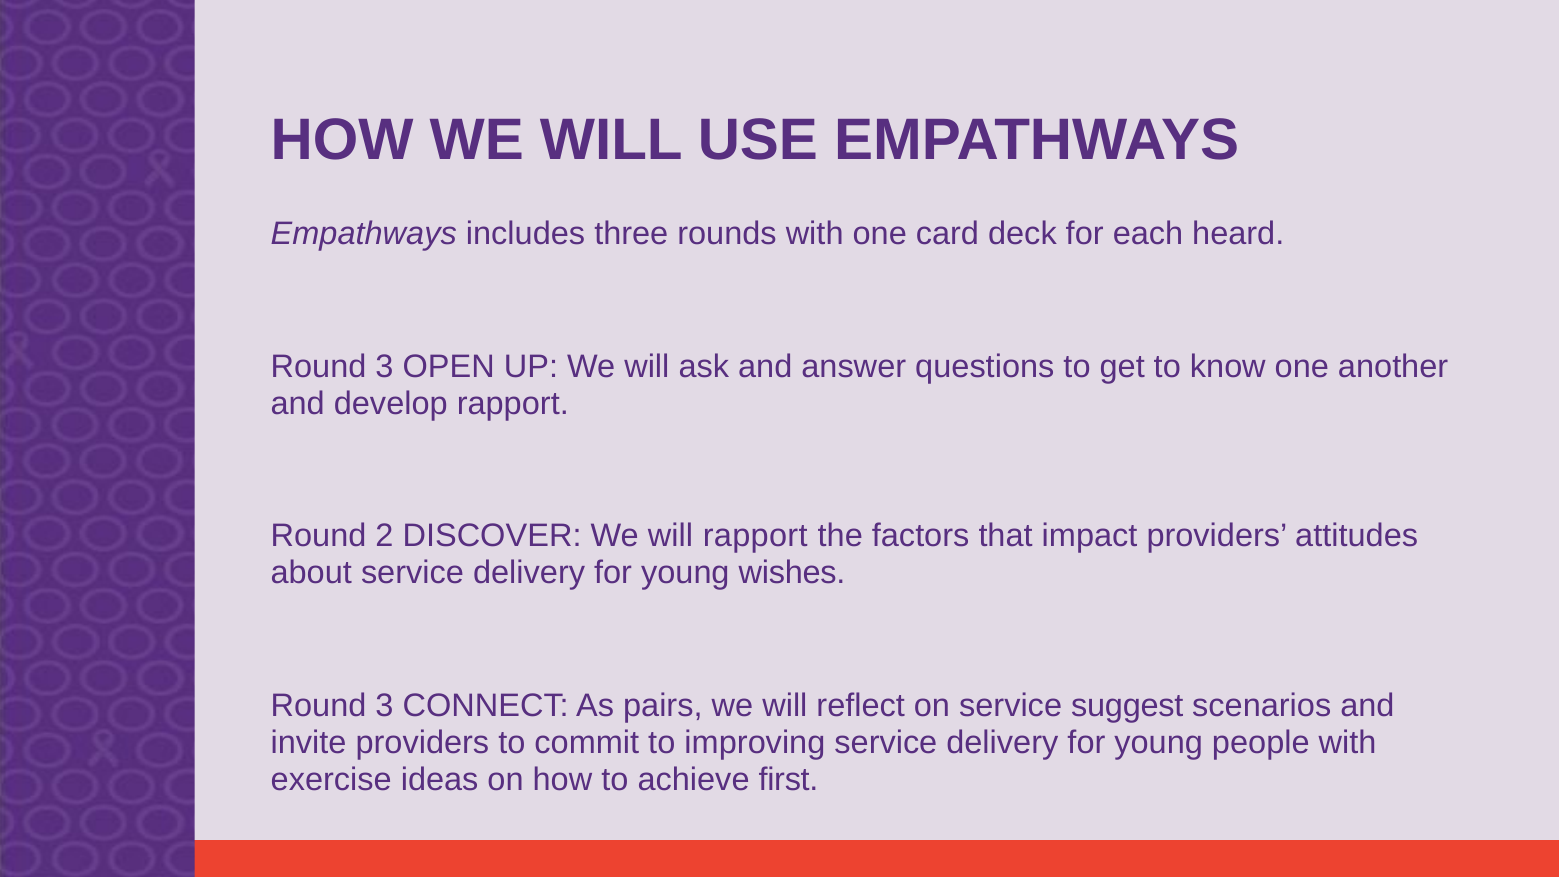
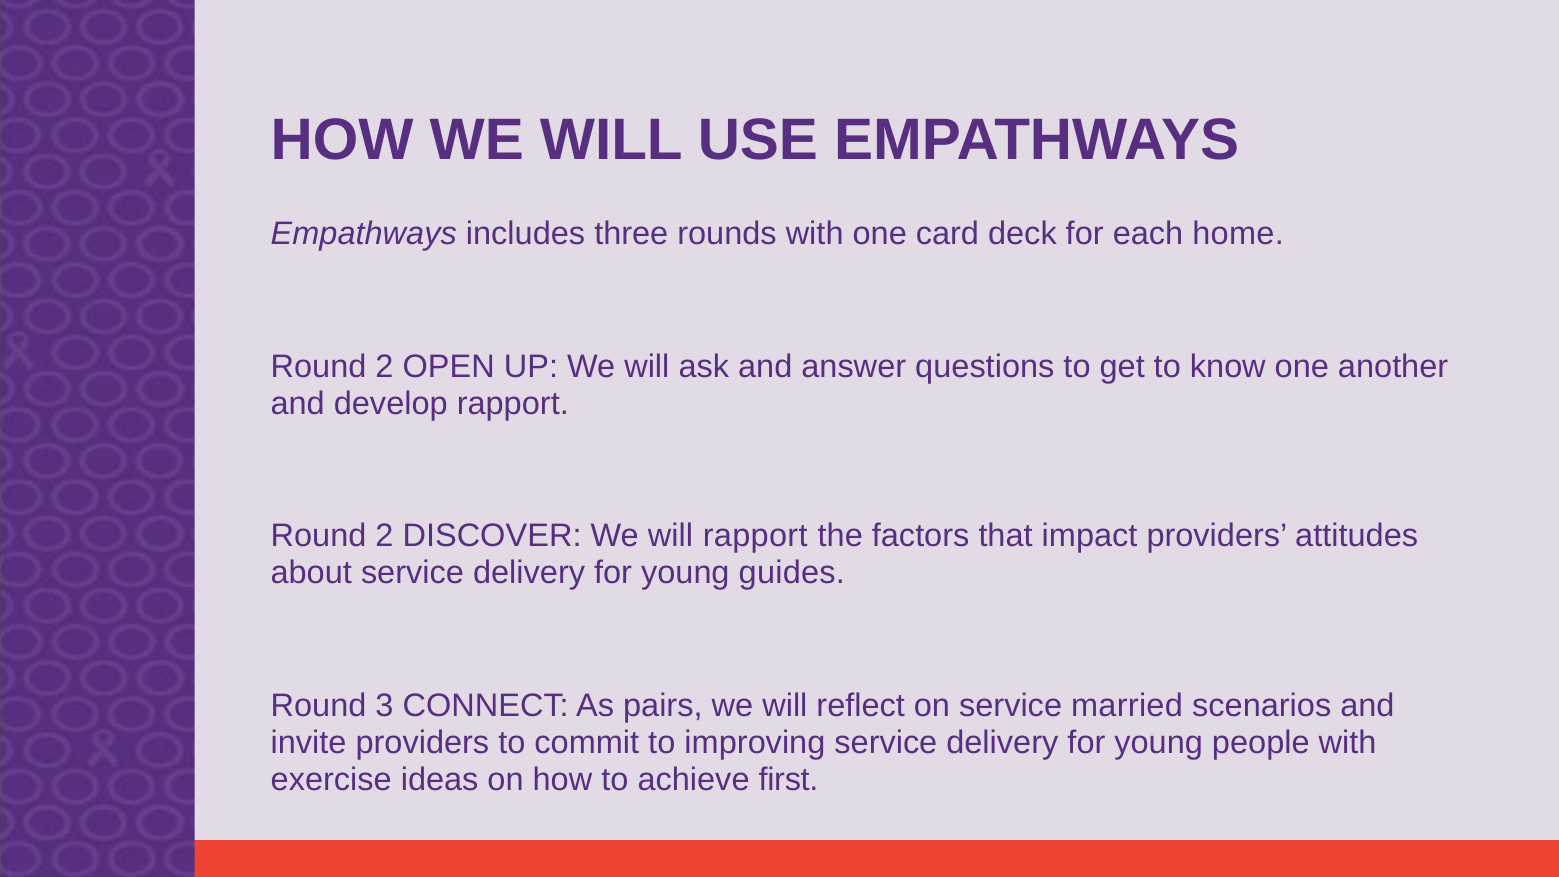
heard: heard -> home (1238, 234)
3: 3 -> 2 (385, 367)
wishes: wishes -> guides (792, 573)
suggest: suggest -> married (1127, 706)
